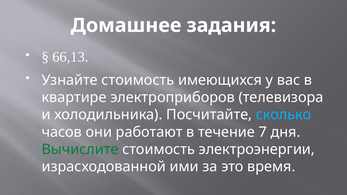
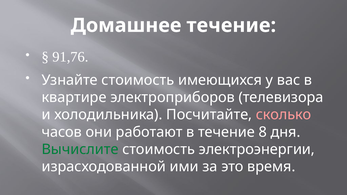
Домашнее задания: задания -> течение (231, 25)
66,13: 66,13 -> 91,76 (70, 57)
сколько colour: light blue -> pink (284, 115)
7: 7 -> 8 (263, 132)
